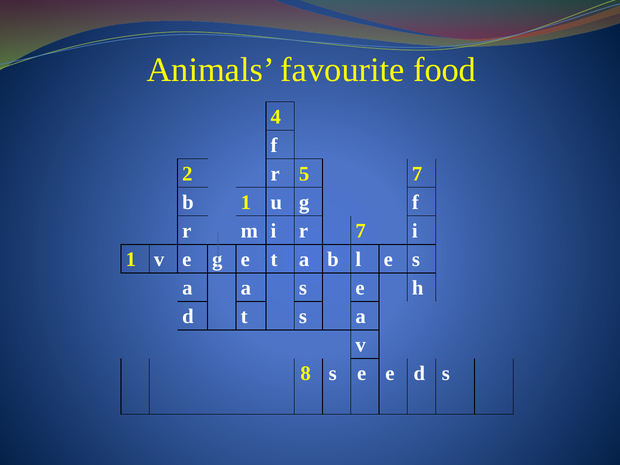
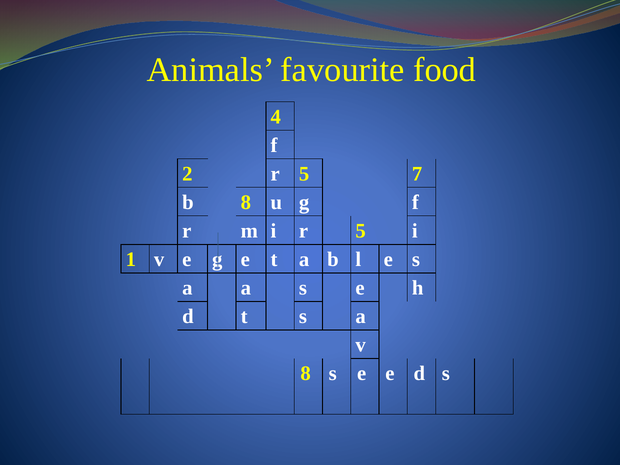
b 1: 1 -> 8 (246, 202)
i r 7: 7 -> 5 (361, 231)
